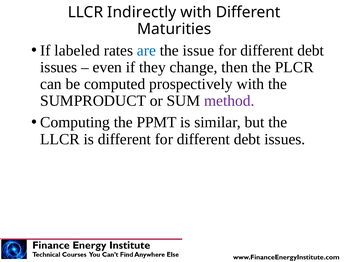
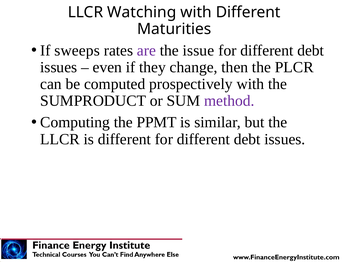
Indirectly: Indirectly -> Watching (142, 12)
labeled: labeled -> sweeps (77, 50)
are colour: blue -> purple (146, 50)
